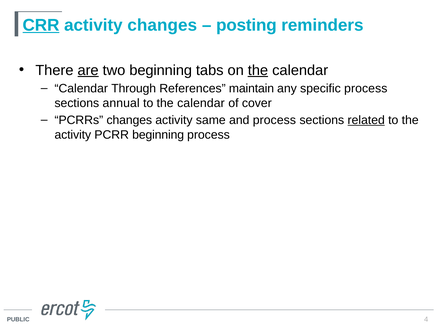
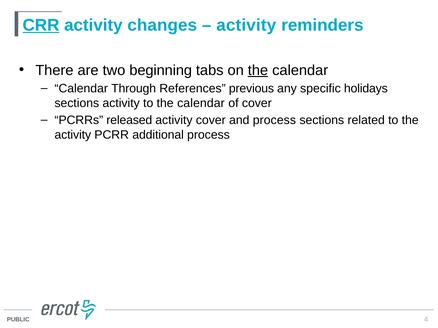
posting: posting -> activity (246, 25)
are underline: present -> none (88, 70)
maintain: maintain -> previous (251, 89)
specific process: process -> holidays (366, 89)
sections annual: annual -> activity (121, 103)
PCRRs changes: changes -> released (129, 120)
activity same: same -> cover (211, 120)
related underline: present -> none (366, 120)
PCRR beginning: beginning -> additional (158, 135)
